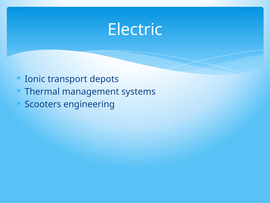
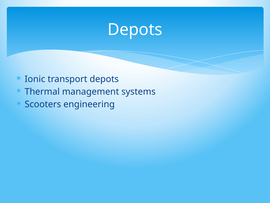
Electric: Electric -> Depots (135, 30)
